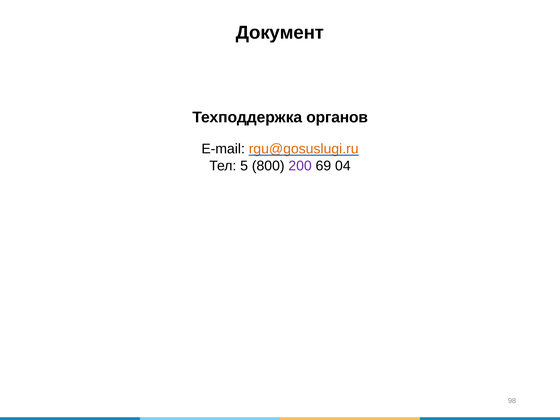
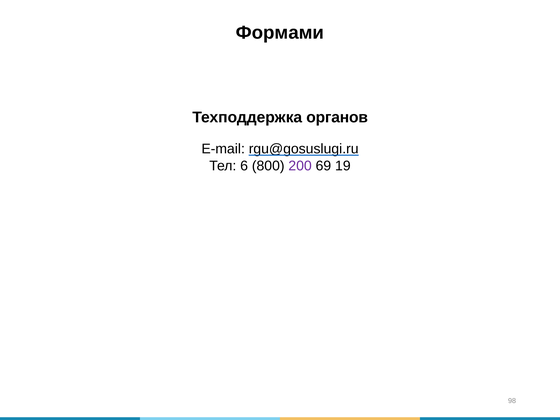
Документ: Документ -> Формами (280, 33)
rgu@gosuslugi.ru colour: orange -> black (304, 149)
5: 5 -> 6 (244, 166)
04: 04 -> 19 (343, 166)
